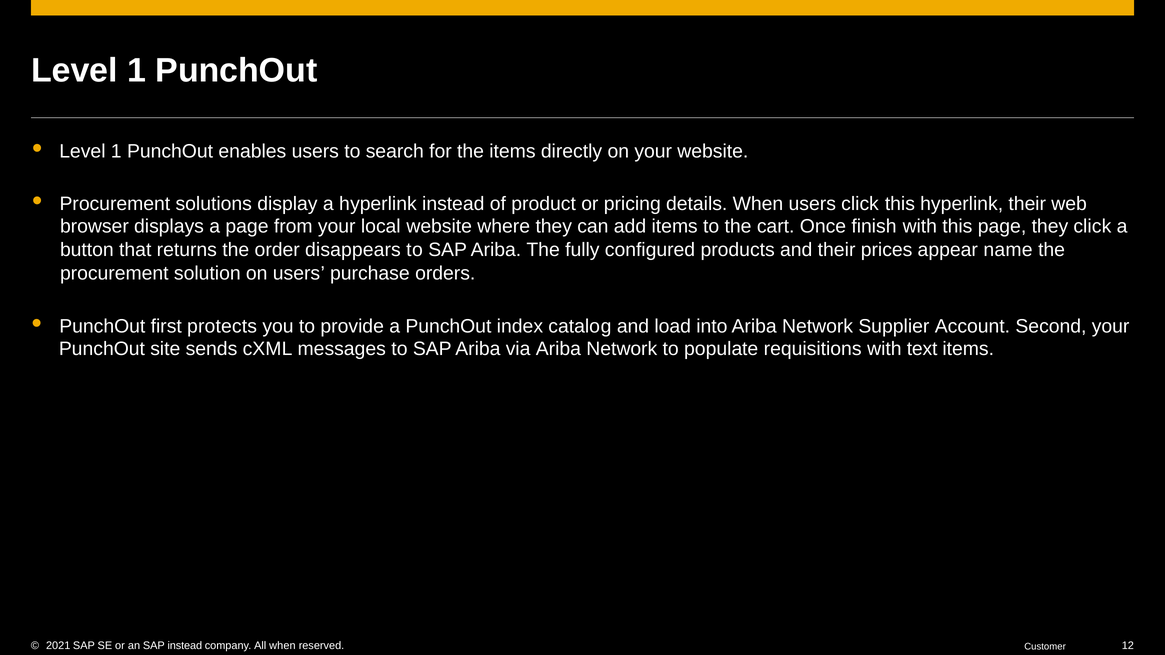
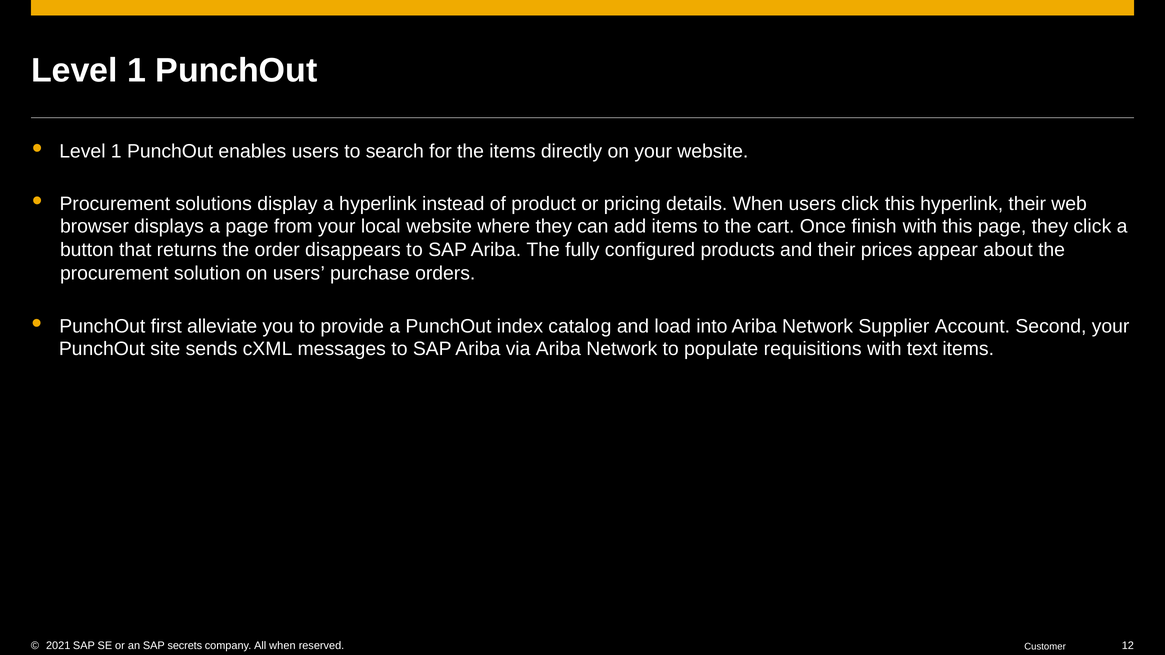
name: name -> about (1008, 250)
protects: protects -> alleviate (222, 326)
SAP instead: instead -> secrets (185, 646)
